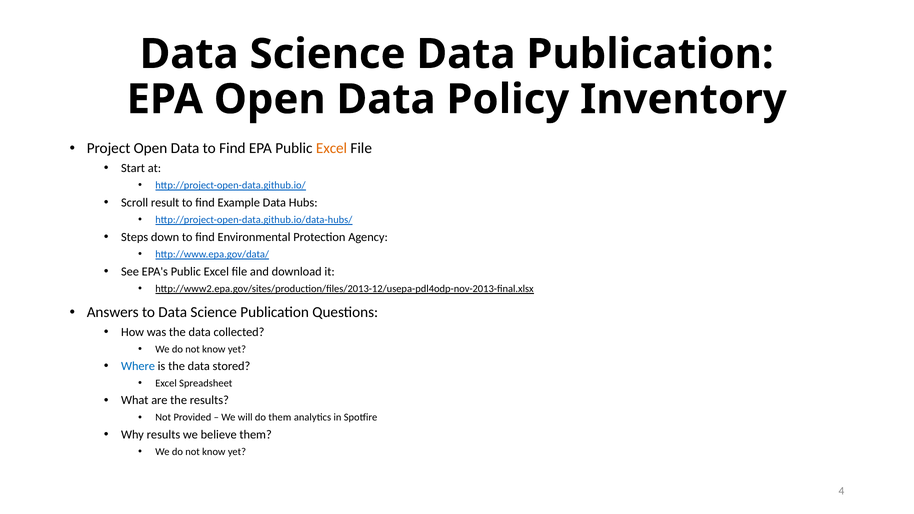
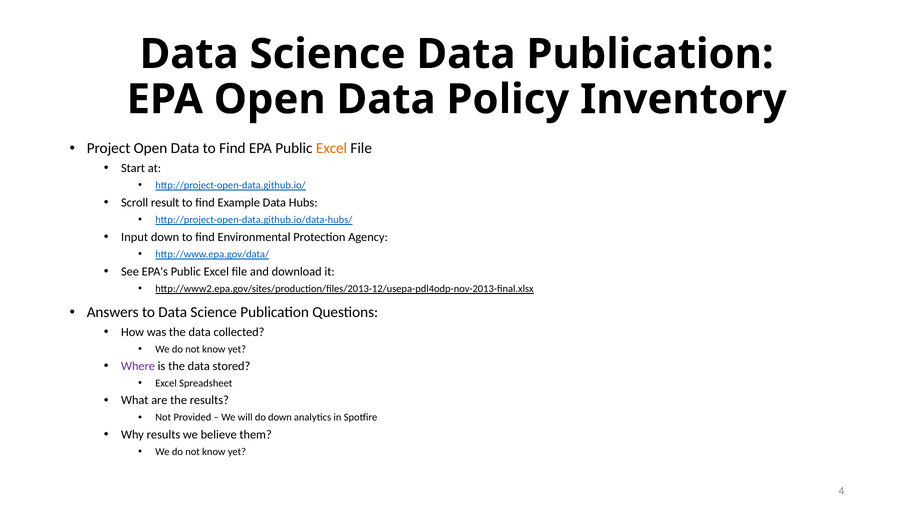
Steps: Steps -> Input (135, 237)
Where colour: blue -> purple (138, 366)
do them: them -> down (280, 418)
